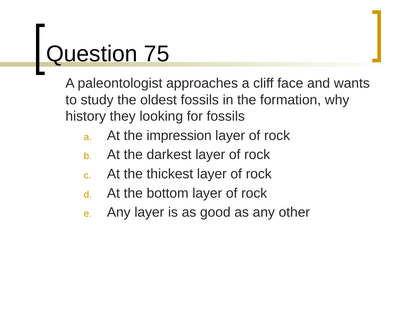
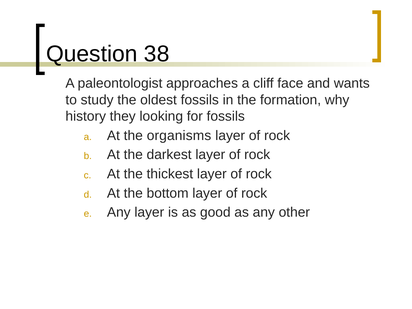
75: 75 -> 38 (157, 54)
impression: impression -> organisms (179, 136)
